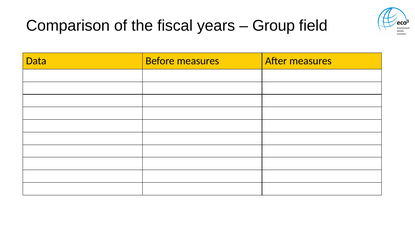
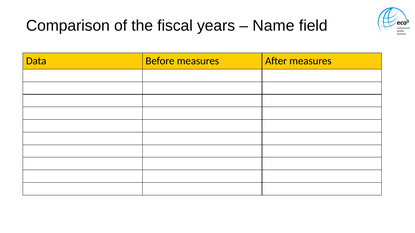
Group: Group -> Name (273, 26)
